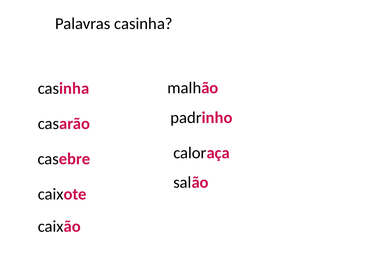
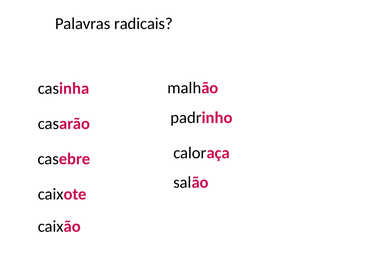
Palavras casinha: casinha -> radicais (143, 24)
